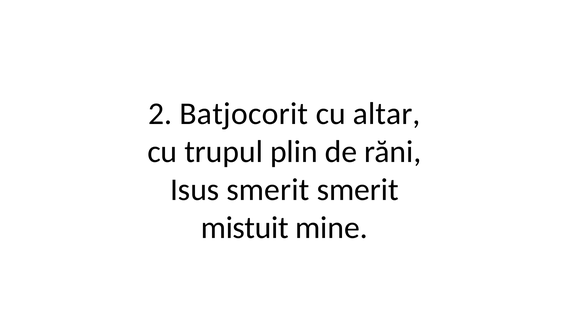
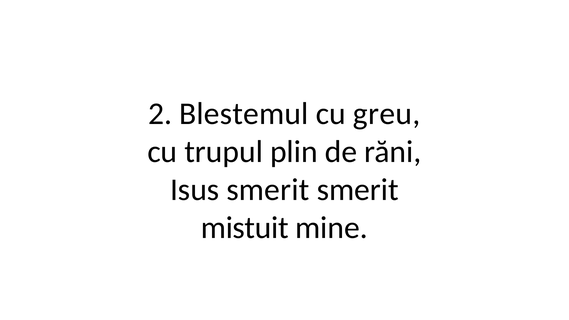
Batjocorit: Batjocorit -> Blestemul (244, 114)
altar: altar -> greu (387, 114)
